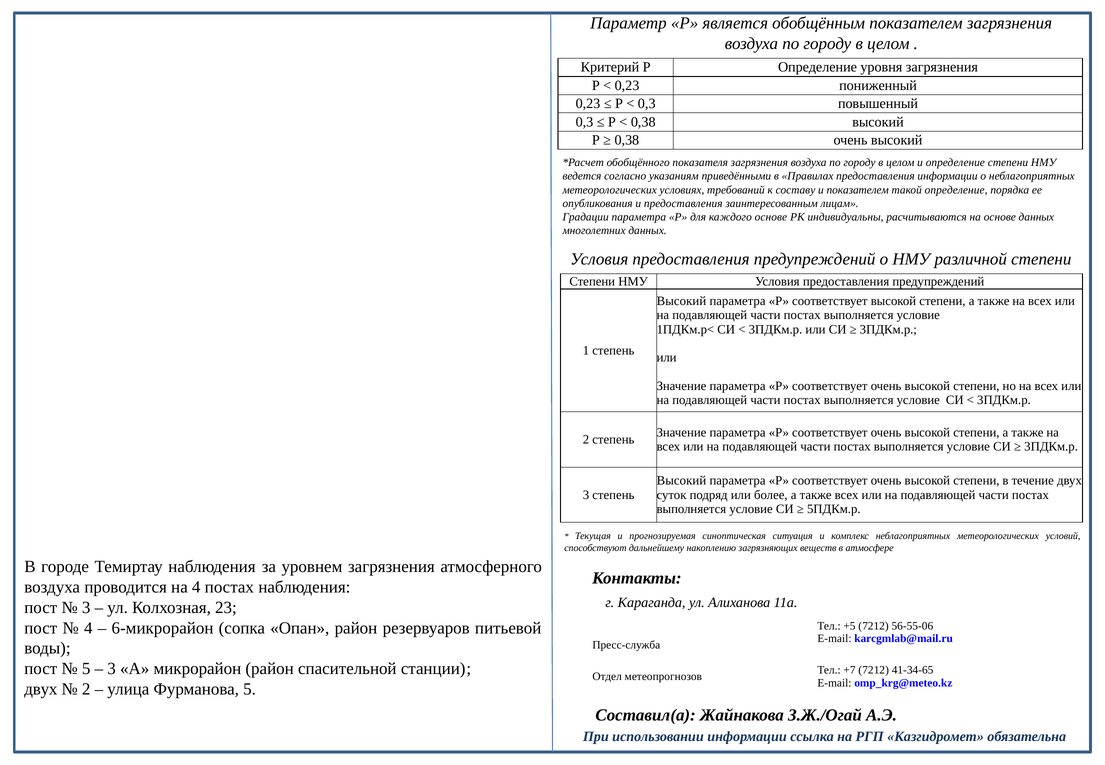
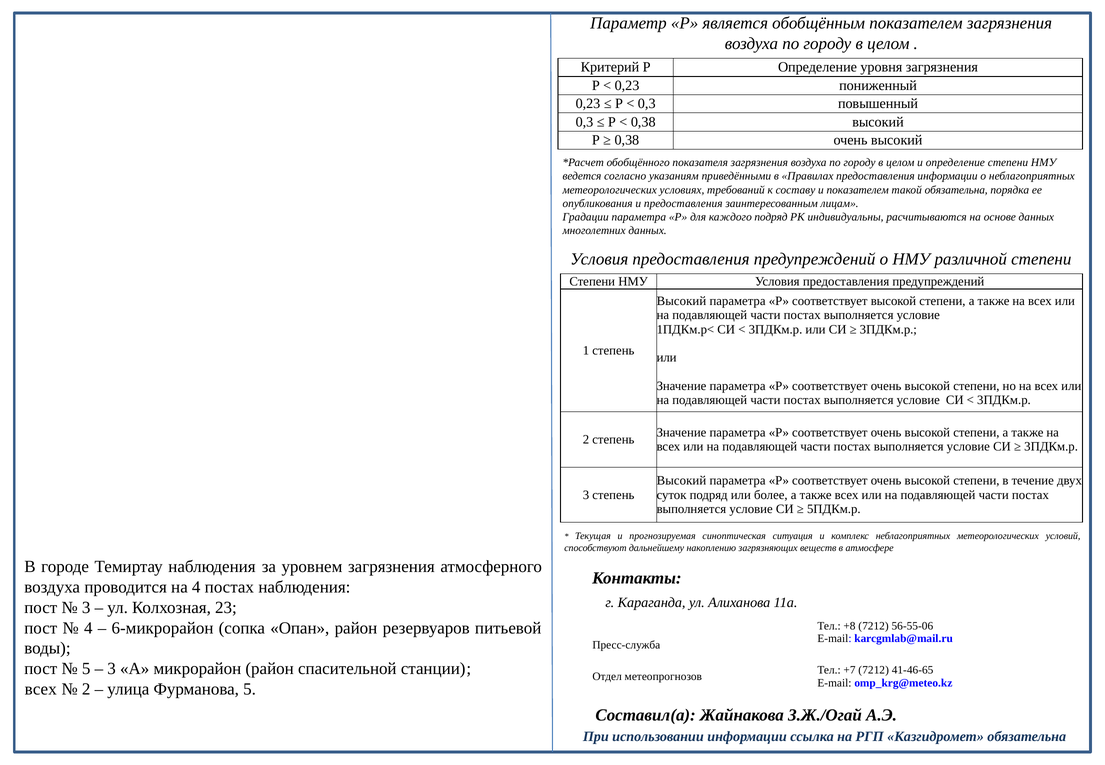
такой определение: определение -> обязательна (956, 190)
каждого основе: основе -> подряд (771, 217)
+5: +5 -> +8 (849, 626)
41-34-65: 41-34-65 -> 41-46-65 (913, 670)
двух: двух -> всех (41, 689)
